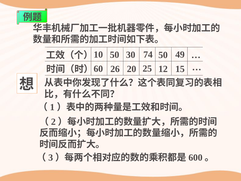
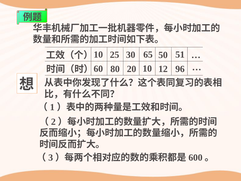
10 50: 50 -> 25 (115, 55)
74: 74 -> 65 (148, 55)
49: 49 -> 51 (180, 55)
26: 26 -> 80 (115, 69)
20 25: 25 -> 10 (147, 69)
15: 15 -> 96 (180, 69)
